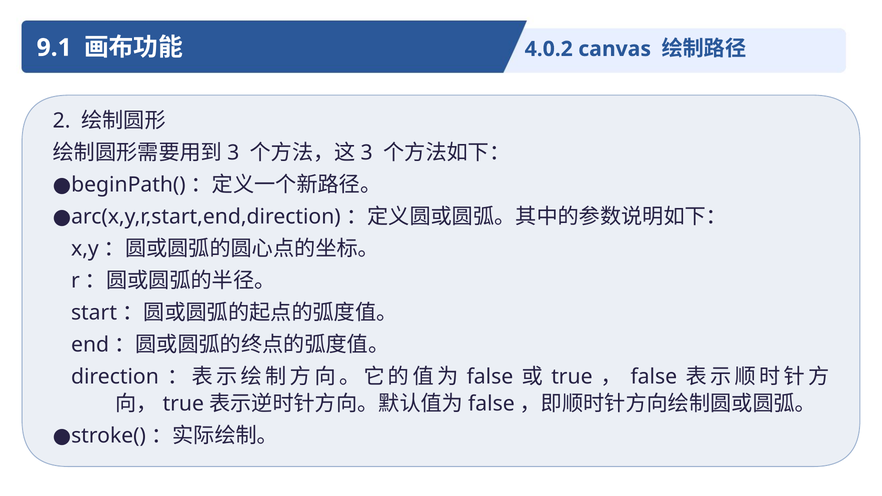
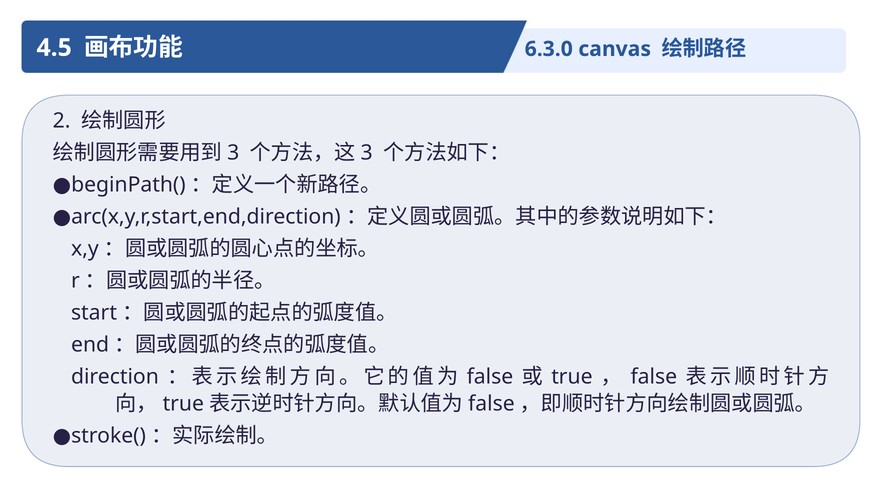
9.1: 9.1 -> 4.5 (54, 48)
4.0.2: 4.0.2 -> 6.3.0 (549, 49)
